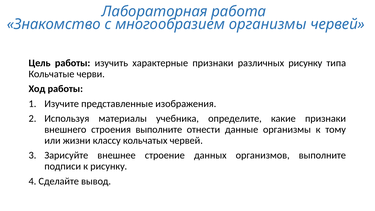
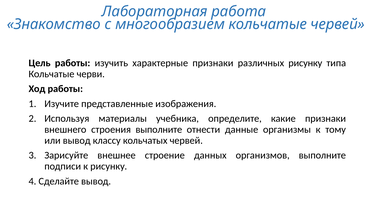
многообразием организмы: организмы -> кольчатые (268, 24)
или жизни: жизни -> вывод (77, 140)
